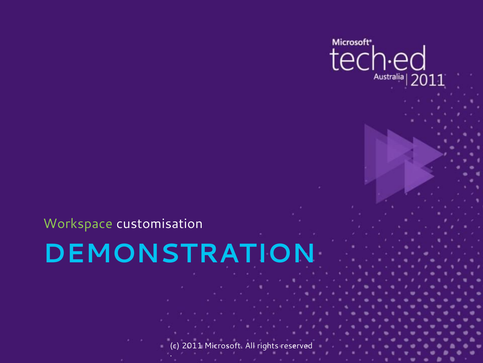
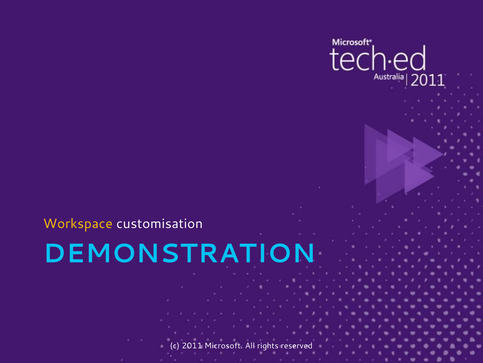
Workspace colour: light green -> yellow (78, 223)
